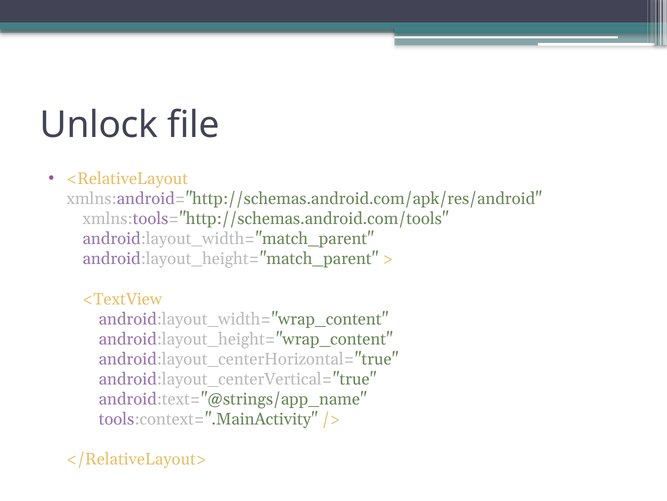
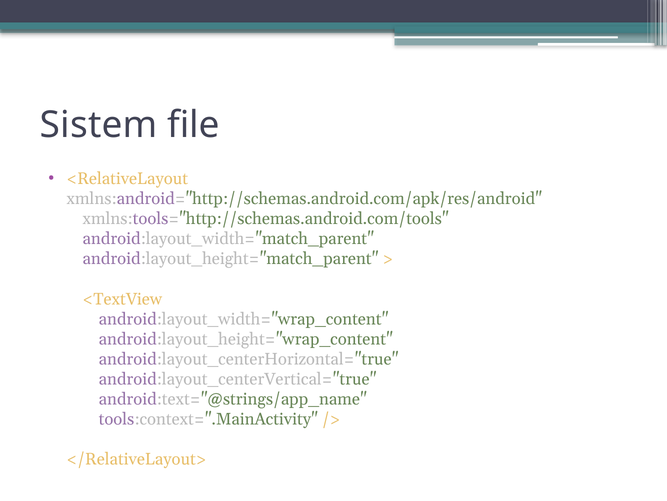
Unlock: Unlock -> Sistem (99, 125)
